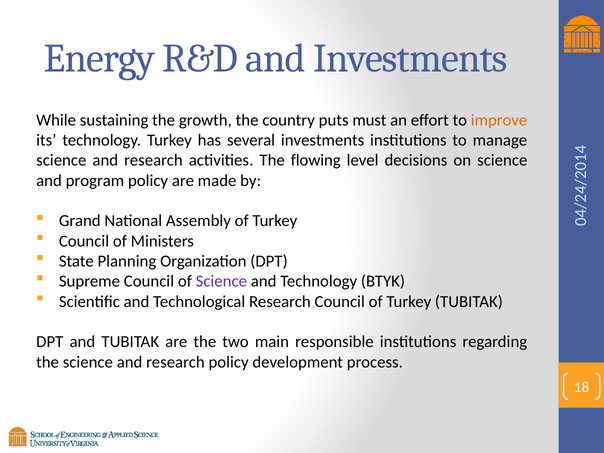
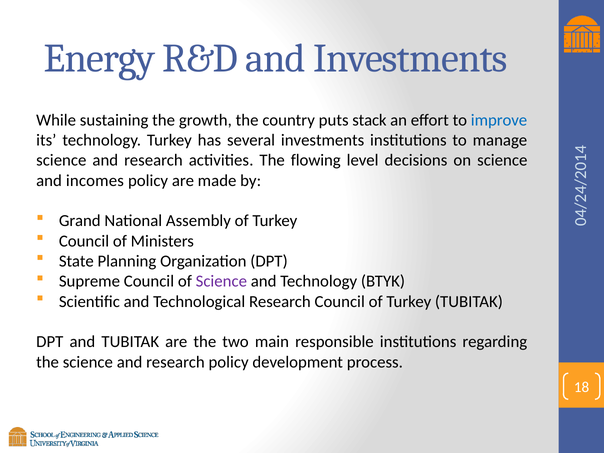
must: must -> stack (369, 120)
improve colour: orange -> blue (499, 120)
program: program -> incomes (95, 180)
